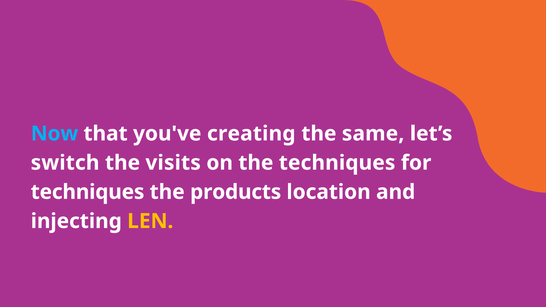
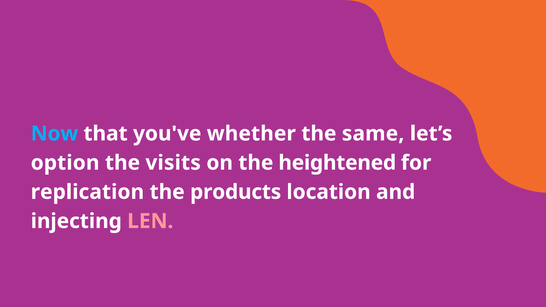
creating: creating -> whether (251, 134)
switch: switch -> option (65, 163)
the techniques: techniques -> heightened (337, 163)
techniques: techniques -> replication (87, 192)
LEN colour: yellow -> pink (150, 221)
